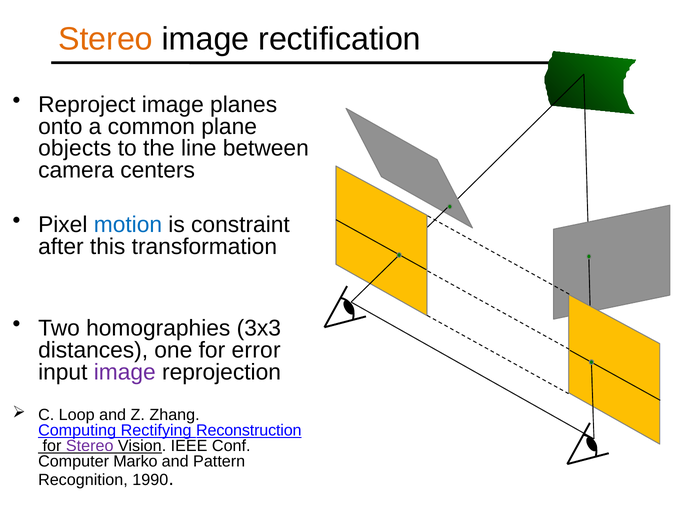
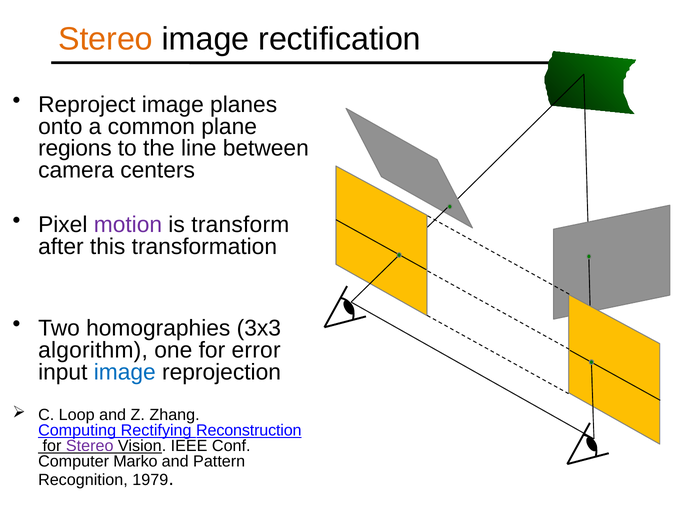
objects: objects -> regions (75, 148)
motion colour: blue -> purple (128, 224)
constraint: constraint -> transform (240, 224)
distances: distances -> algorithm (93, 350)
image colour: purple -> blue (125, 371)
1990: 1990 -> 1979 (150, 479)
